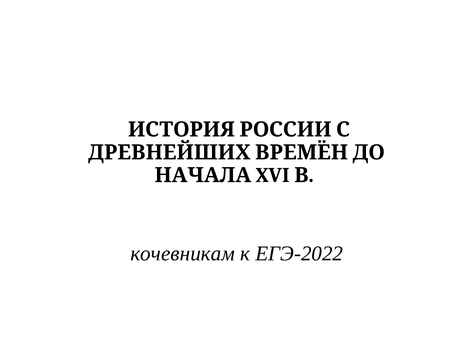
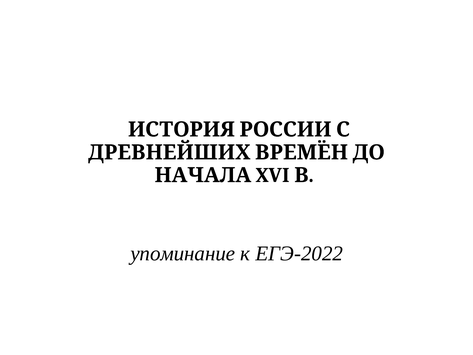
кочевникам: кочевникам -> упоминание (183, 253)
